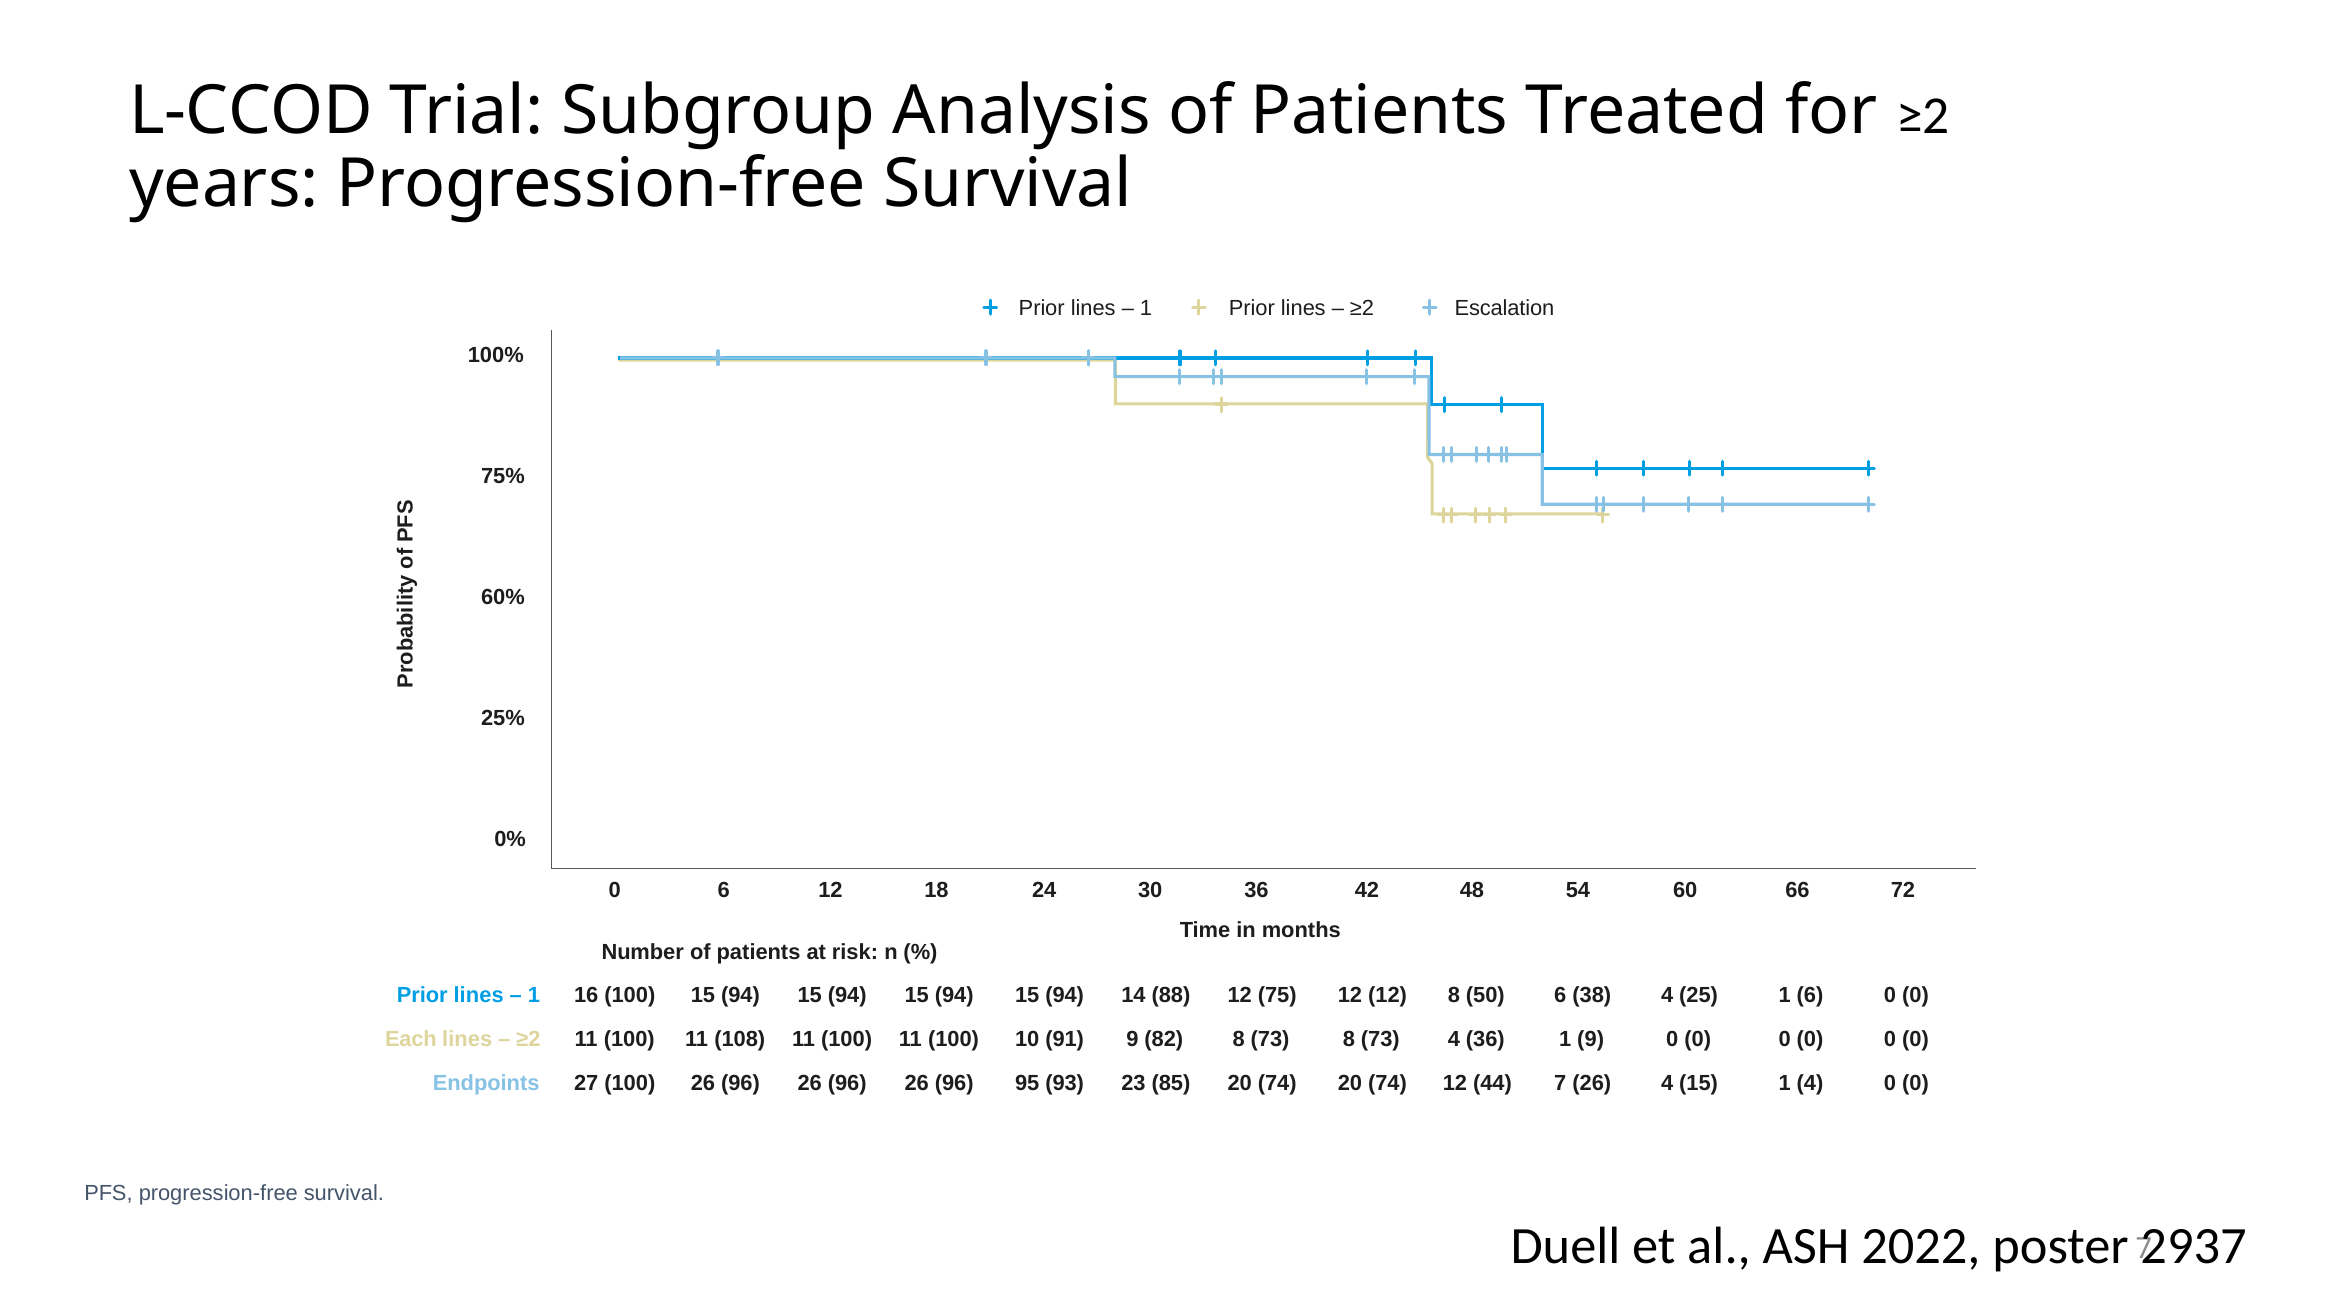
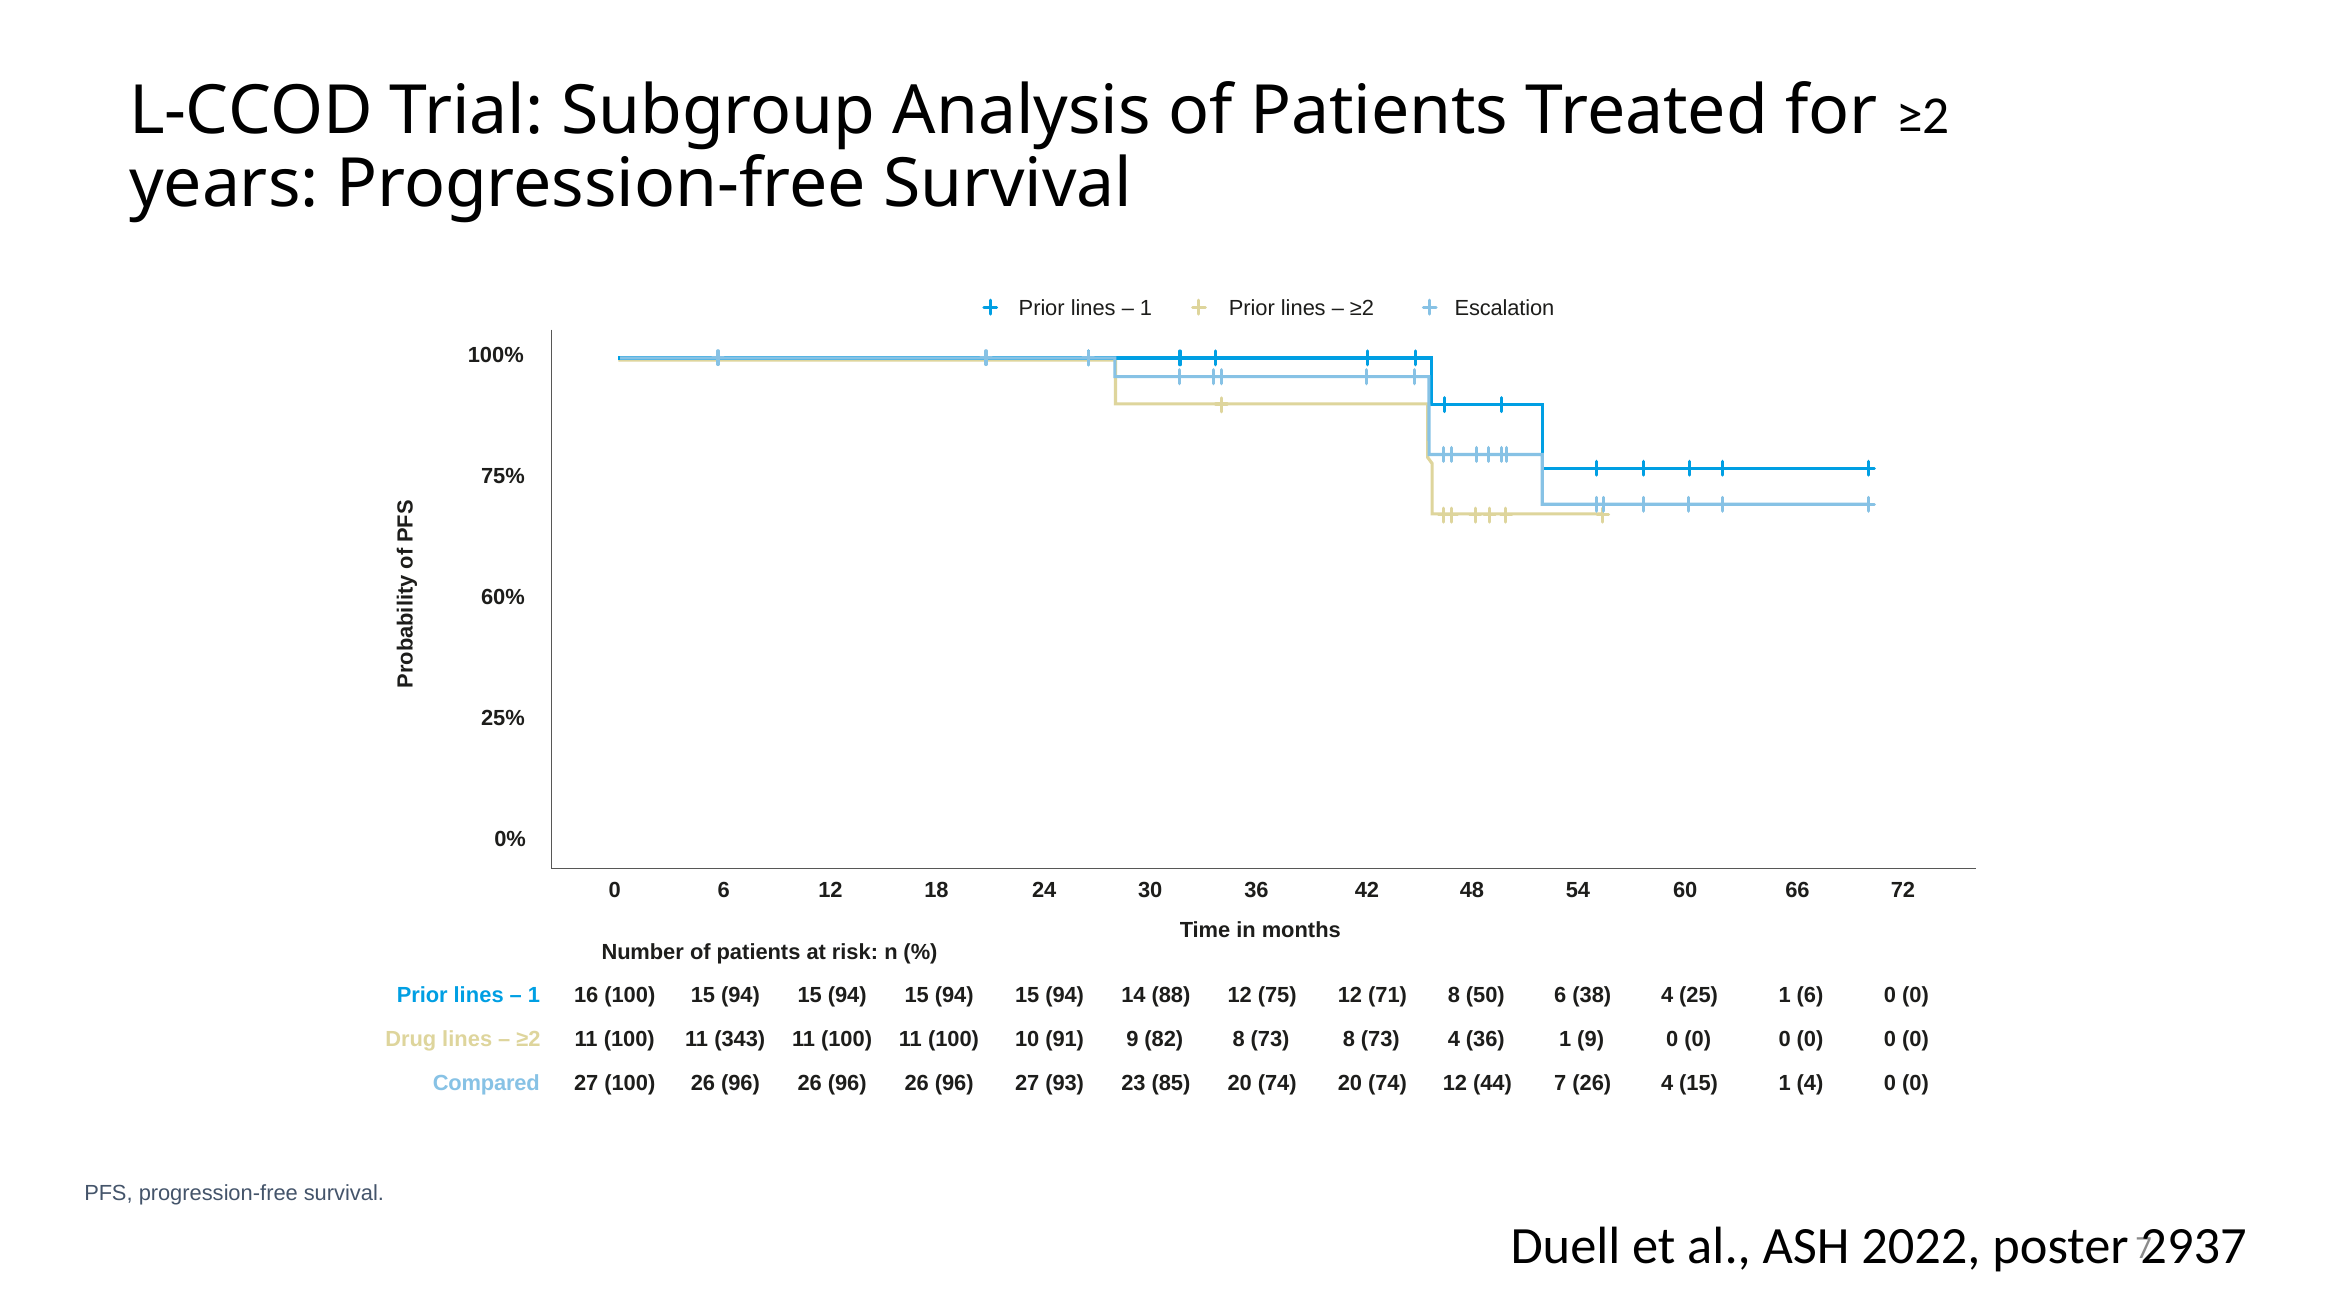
12 12: 12 -> 71 (1388, 996)
Each: Each -> Drug (411, 1040)
108: 108 -> 343 (740, 1040)
Endpoints: Endpoints -> Compared (486, 1084)
96 95: 95 -> 27 (1027, 1084)
